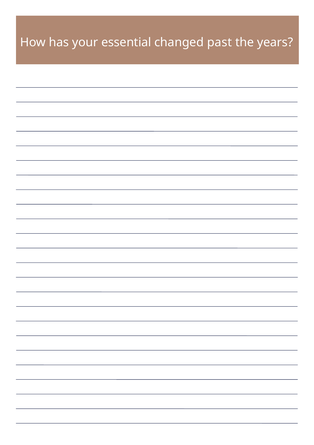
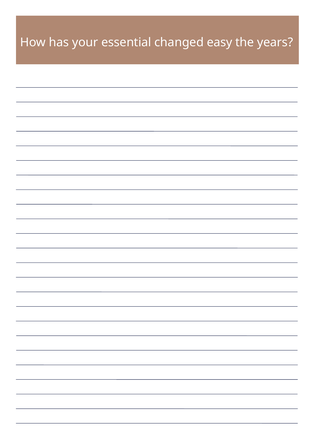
past: past -> easy (220, 42)
